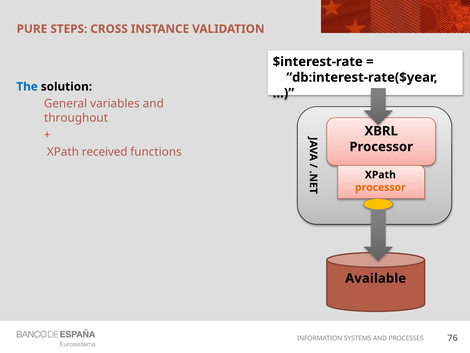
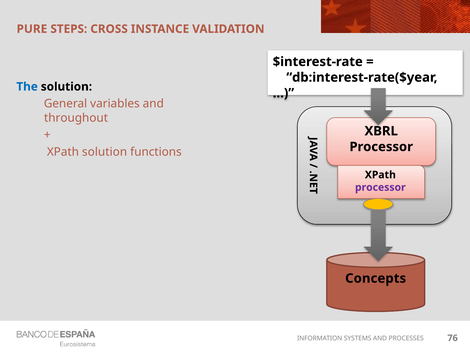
XPath received: received -> solution (105, 152)
processor colour: orange -> purple (380, 187)
Available: Available -> Concepts (376, 278)
